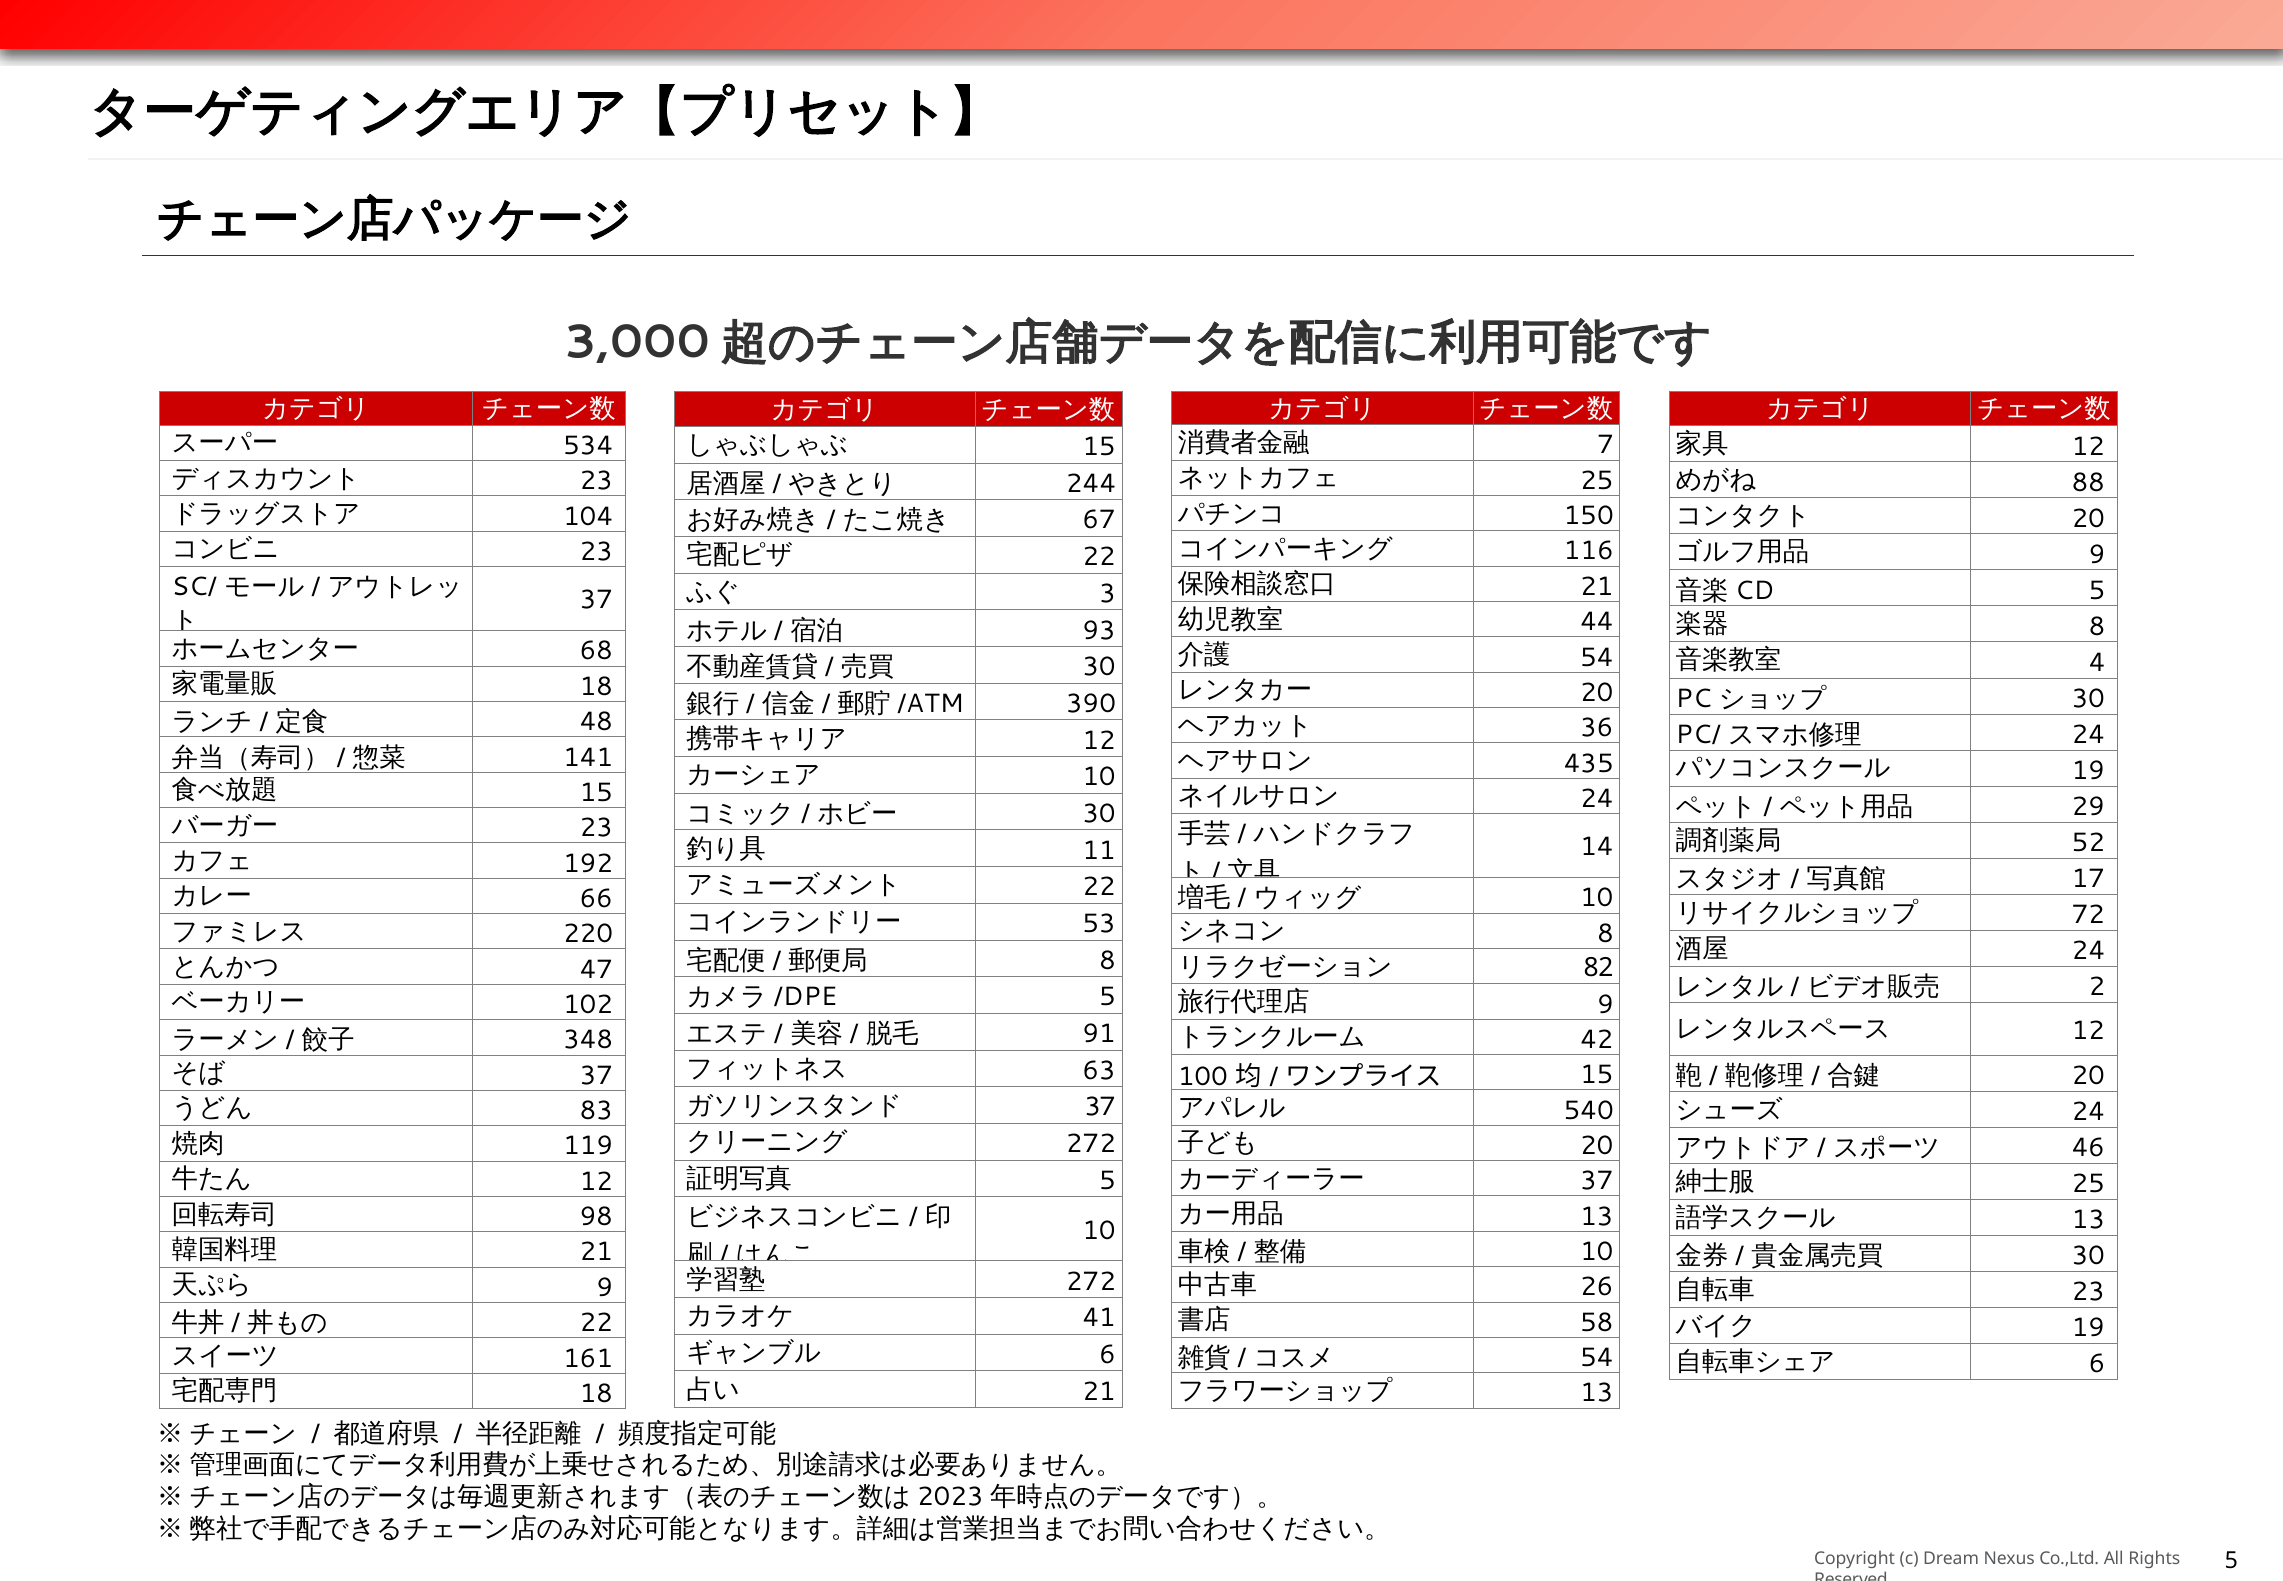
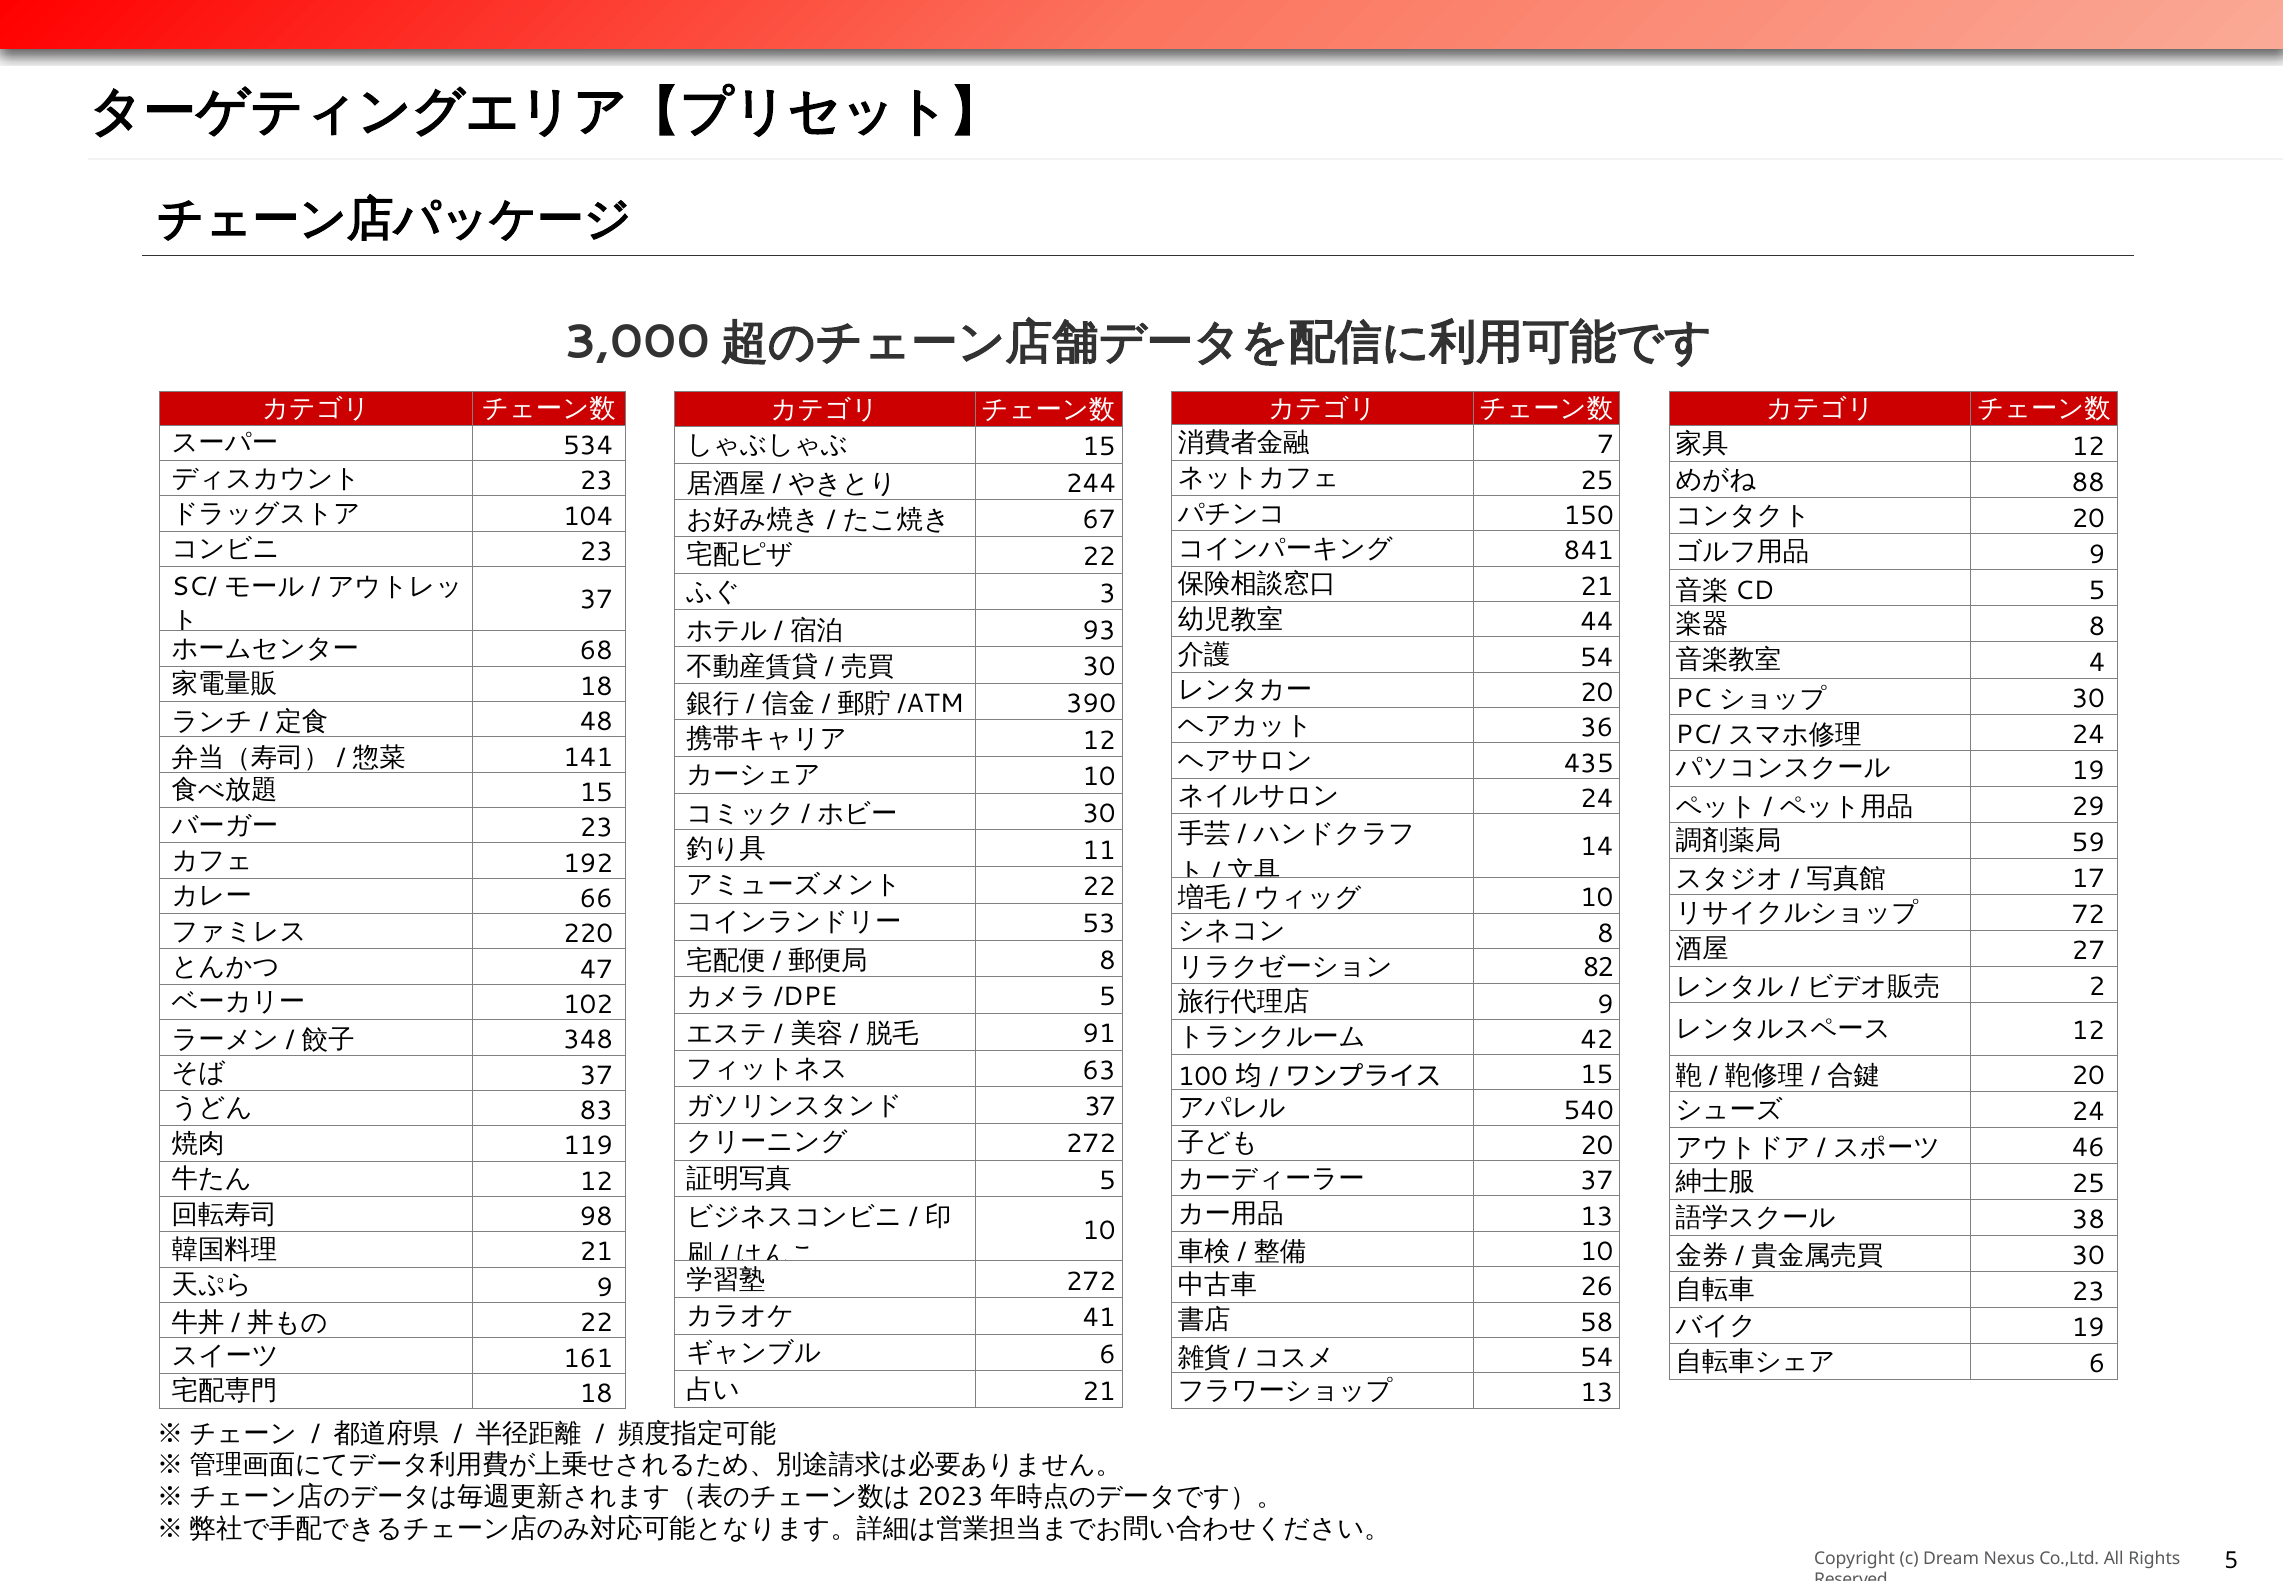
116: 116 -> 841 (1589, 551)
52: 52 -> 59 (2088, 842)
24: 24 -> 27 (2088, 950)
13: 13 -> 38 (2088, 1220)
